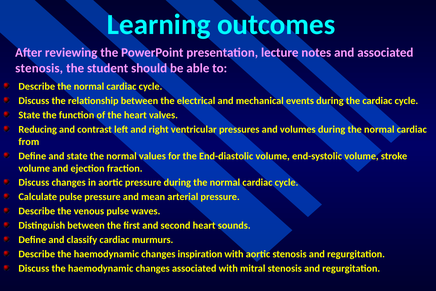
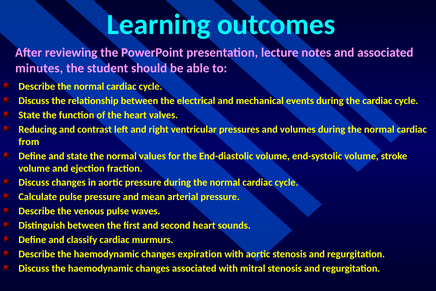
stenosis: stenosis -> minutes (39, 68)
inspiration: inspiration -> expiration (200, 254)
